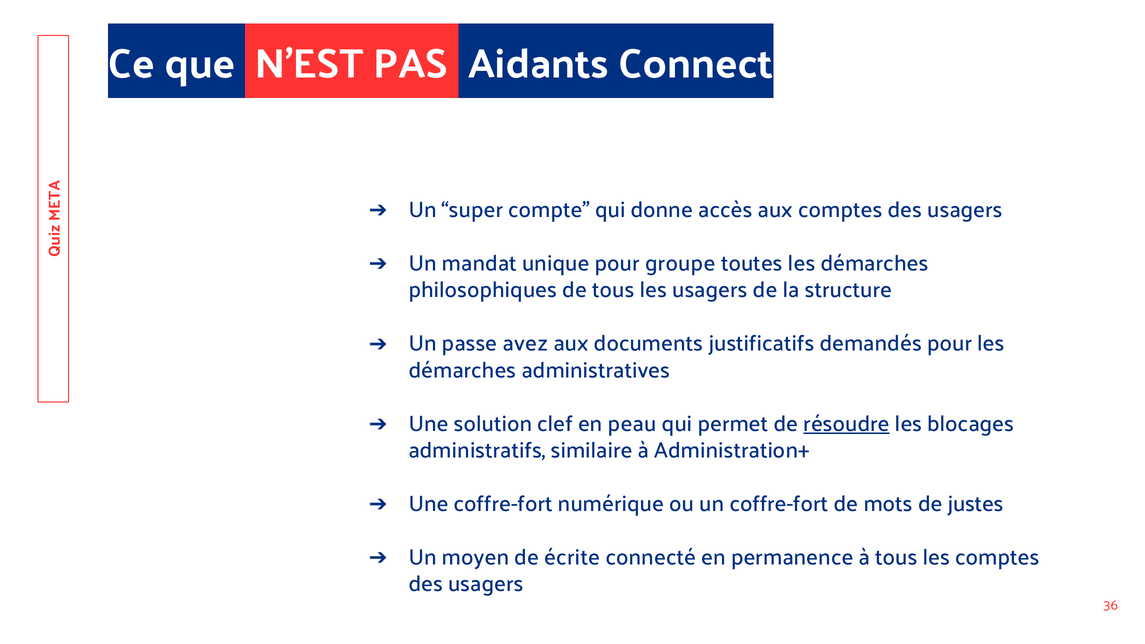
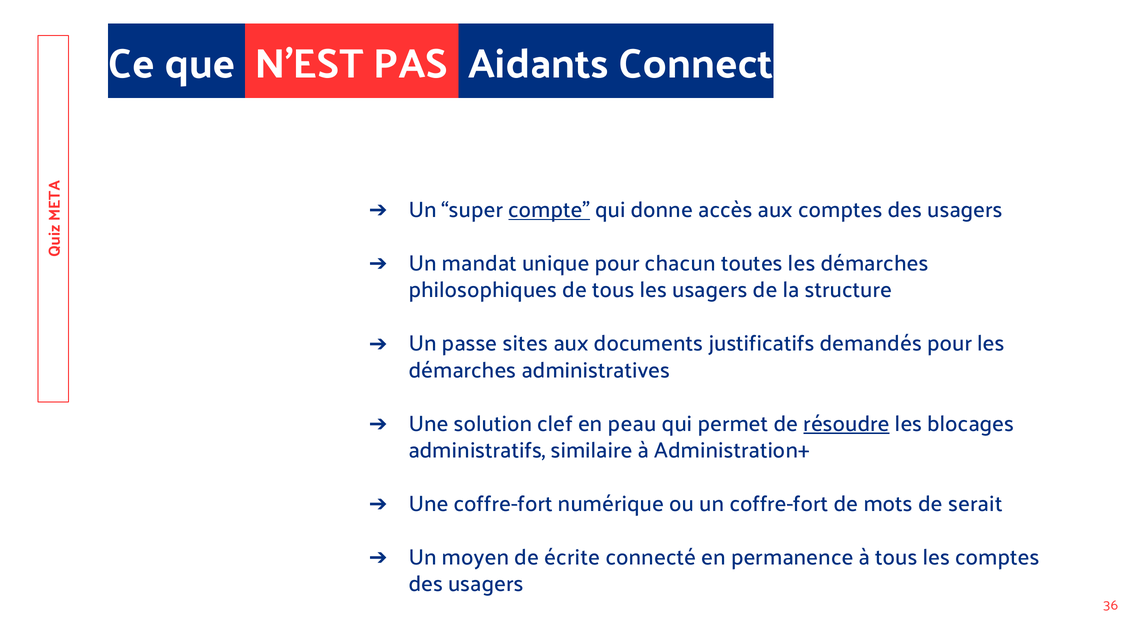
compte underline: none -> present (549, 210)
groupe: groupe -> chacun (680, 263)
avez: avez -> sites (525, 344)
justes: justes -> serait (975, 504)
